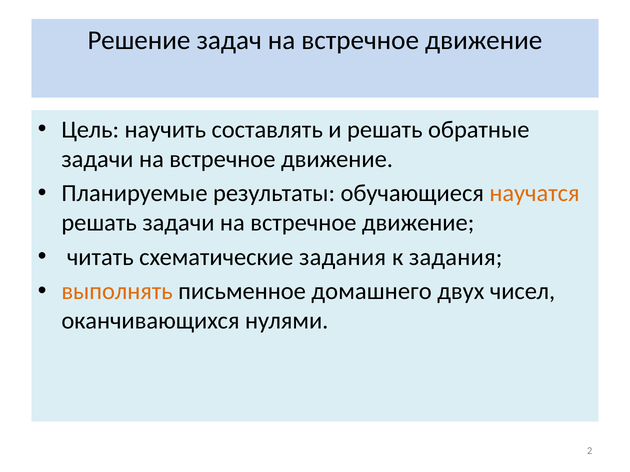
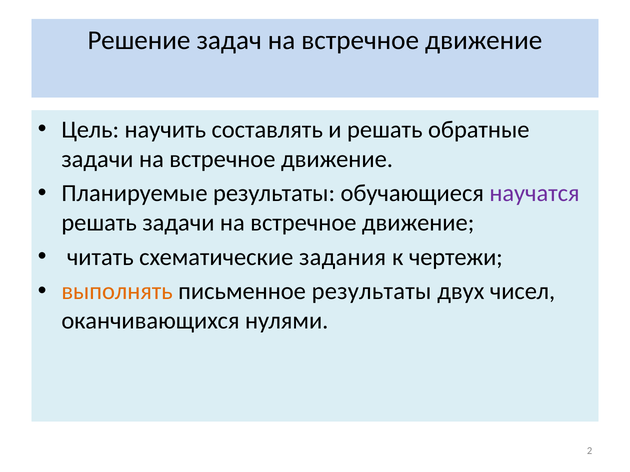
научатся colour: orange -> purple (534, 194)
к задания: задания -> чертежи (456, 257)
письменное домашнего: домашнего -> результаты (372, 292)
